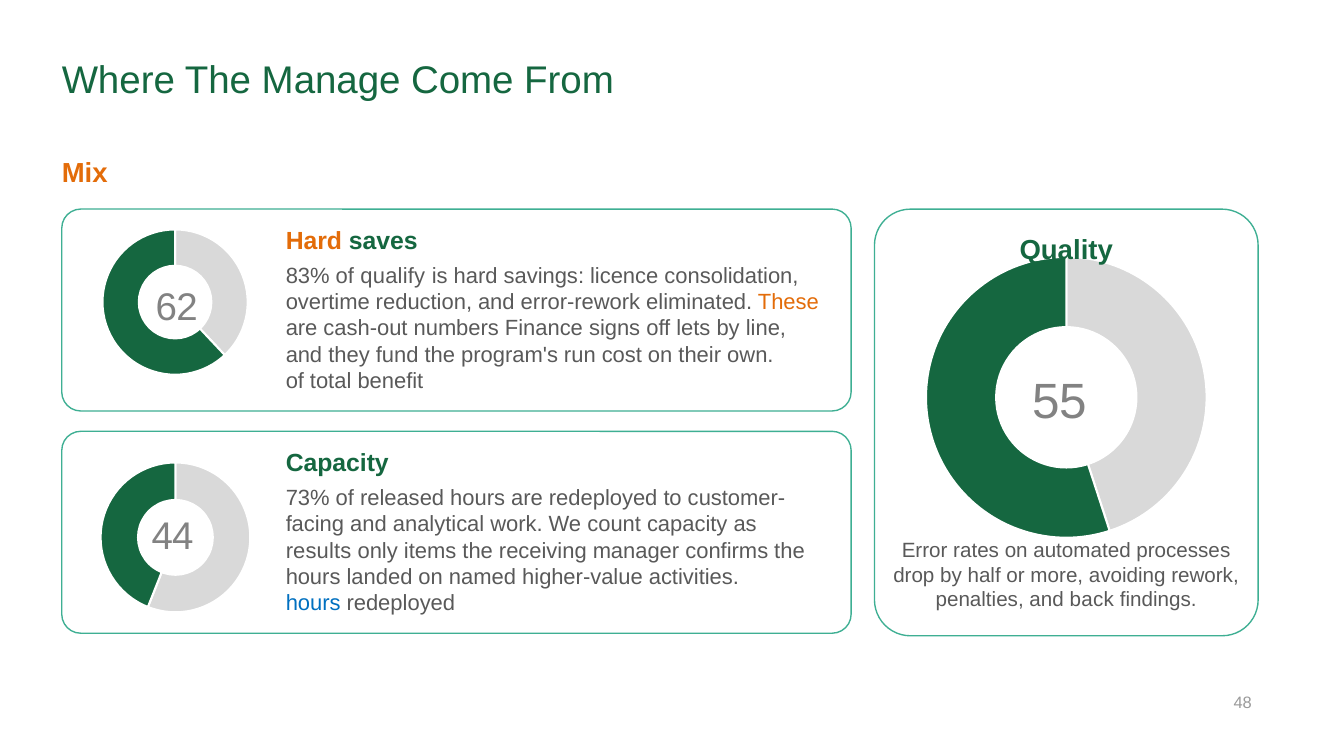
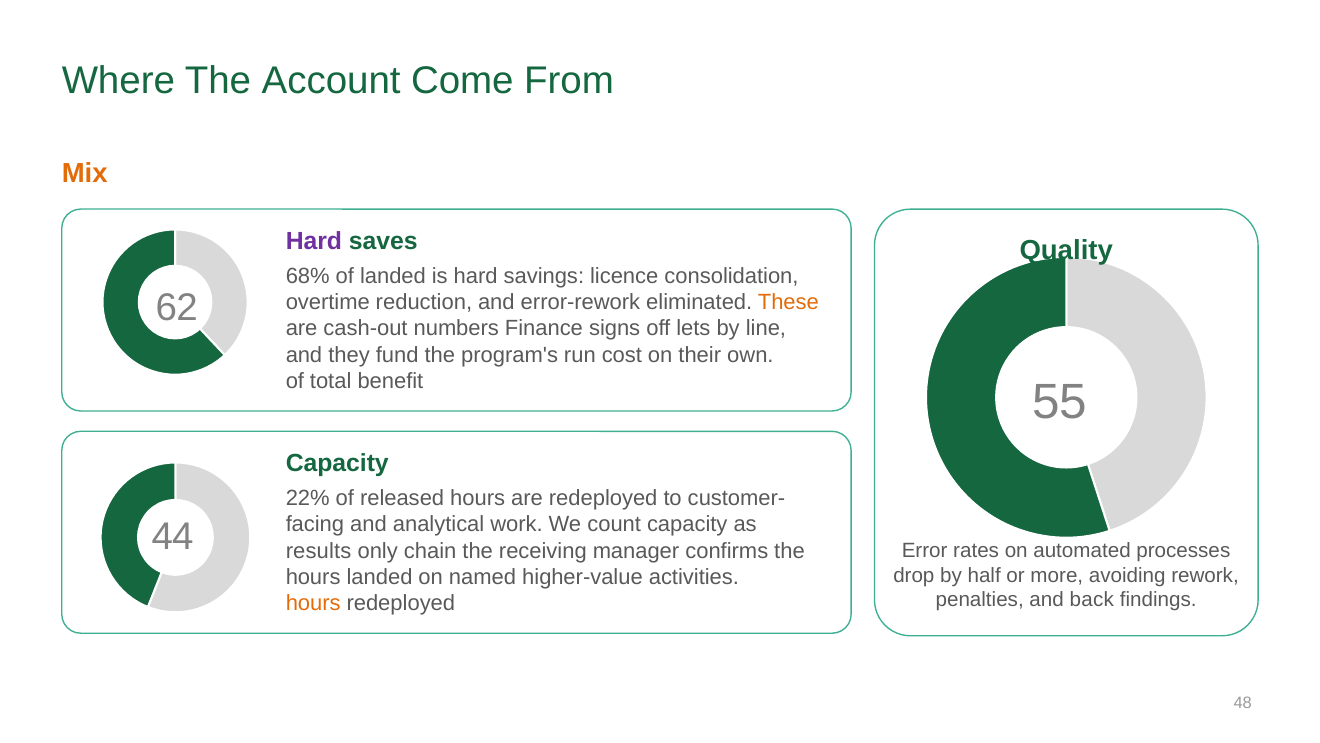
Manage: Manage -> Account (331, 81)
Hard colour: orange -> purple (314, 241)
83%: 83% -> 68% (308, 276)
of qualify: qualify -> landed (393, 276)
73%: 73% -> 22% (308, 498)
items: items -> chain (430, 550)
hours colour: blue -> orange (313, 603)
